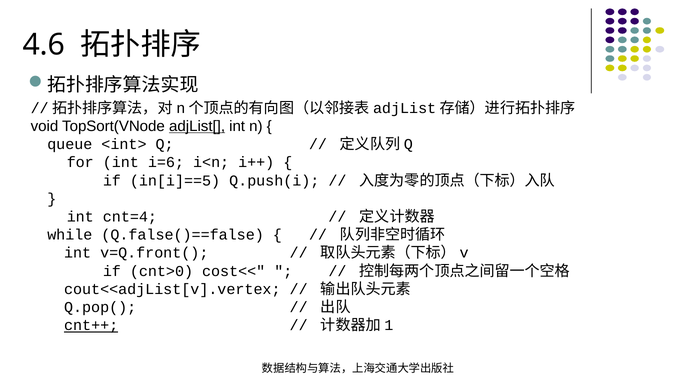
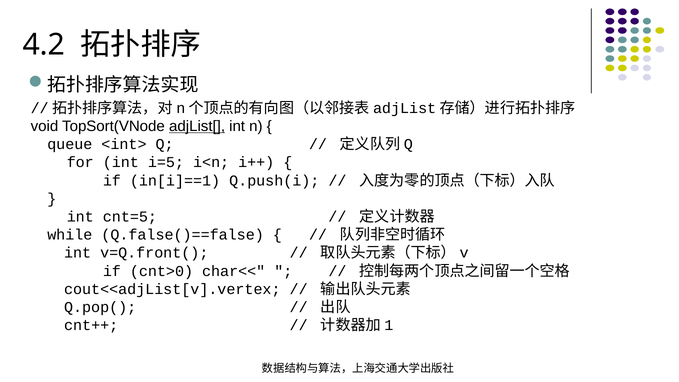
4.6: 4.6 -> 4.2 (44, 45)
i=6: i=6 -> i=5 (166, 162)
in[i]==5: in[i]==5 -> in[i]==1 (175, 181)
cnt=4: cnt=4 -> cnt=5 (130, 217)
cost<<: cost<< -> char<< (234, 271)
cnt++ underline: present -> none (91, 325)
